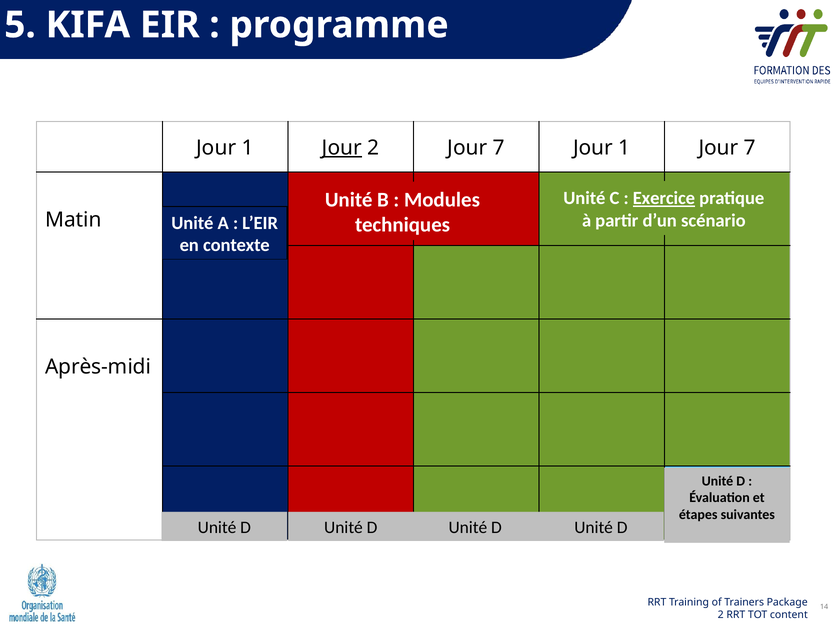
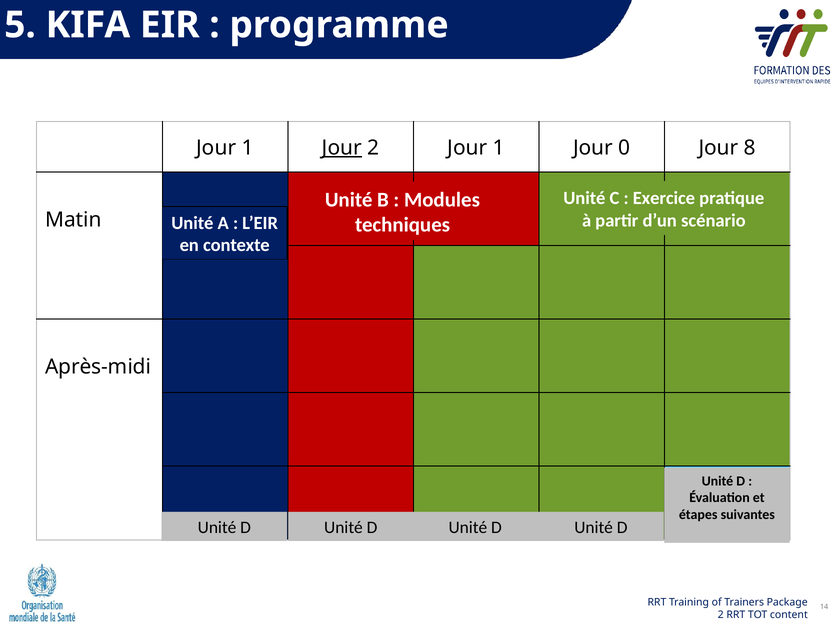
2 Jour 7: 7 -> 1 (499, 148)
1: 1 -> 0 (624, 148)
7: 7 -> 8 (750, 148)
Exercice underline: present -> none (664, 198)
